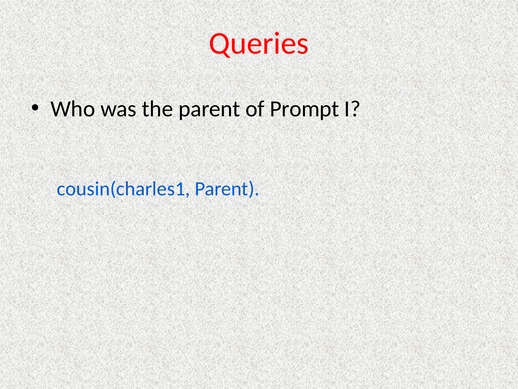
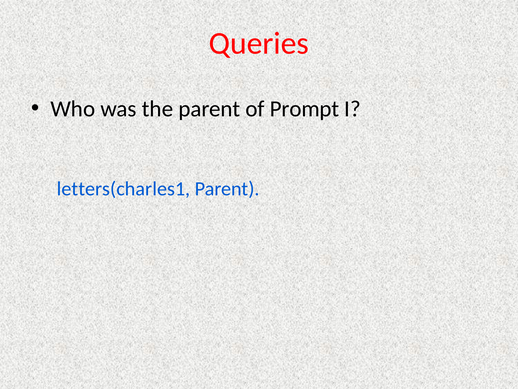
cousin(charles1: cousin(charles1 -> letters(charles1 (124, 189)
